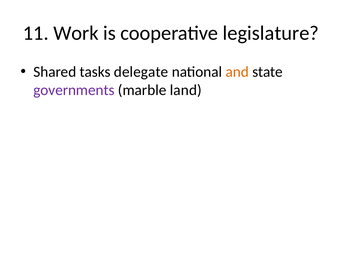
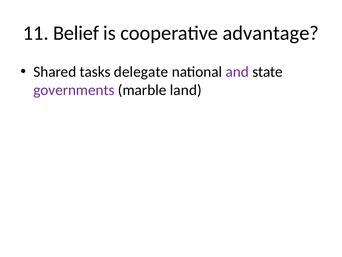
Work: Work -> Belief (76, 33)
legislature: legislature -> advantage (271, 33)
and colour: orange -> purple (237, 72)
